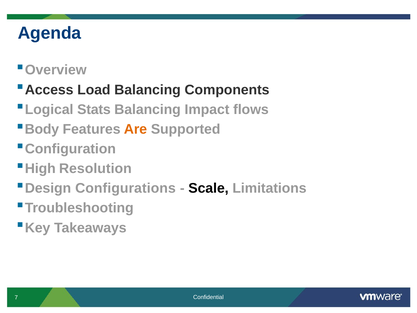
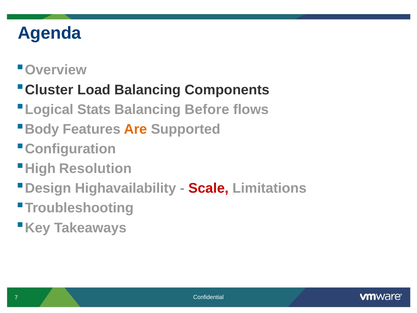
Access: Access -> Cluster (49, 90)
Impact: Impact -> Before (207, 109)
Configurations: Configurations -> Highavailability (126, 188)
Scale colour: black -> red (208, 188)
